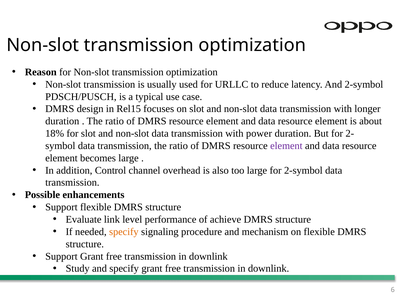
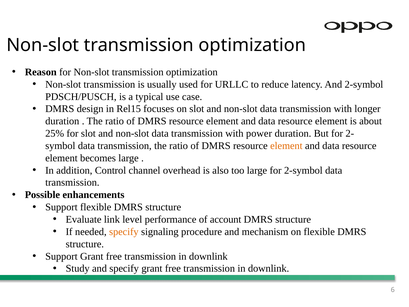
18%: 18% -> 25% (55, 133)
element colour: purple -> orange (286, 146)
achieve: achieve -> account (226, 219)
